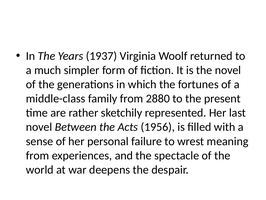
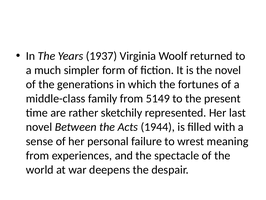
2880: 2880 -> 5149 (158, 98)
1956: 1956 -> 1944 (158, 127)
